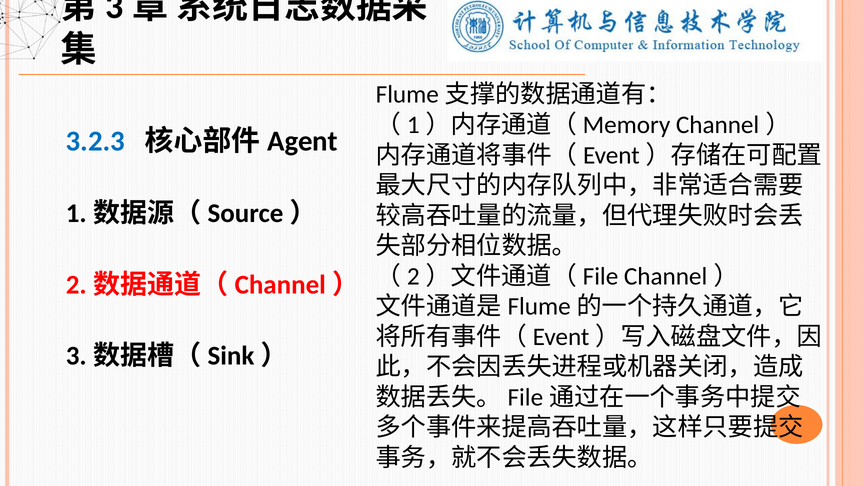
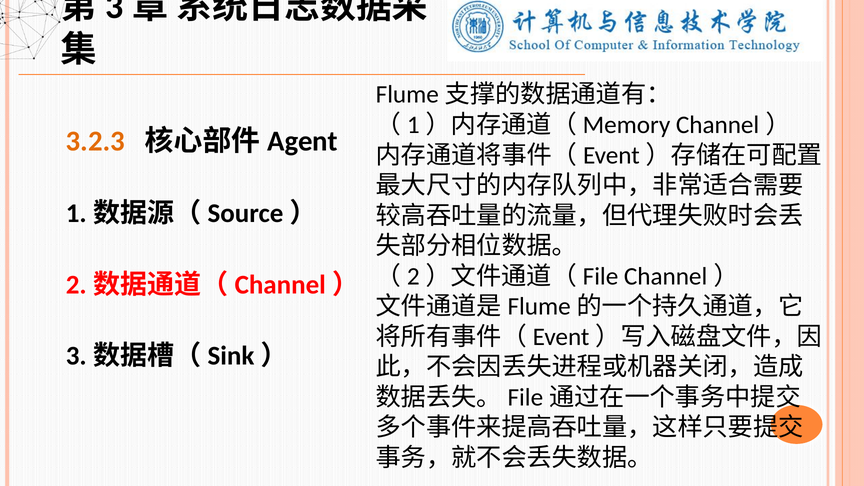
3.2.3 colour: blue -> orange (95, 141)
